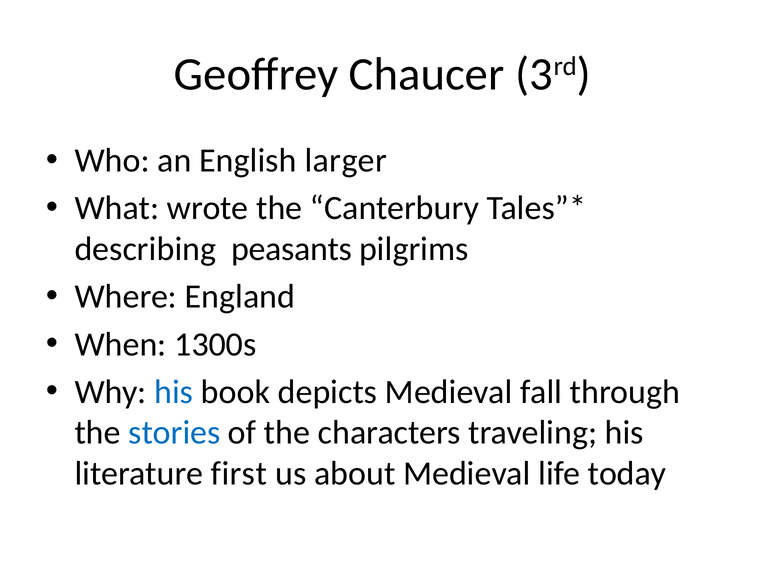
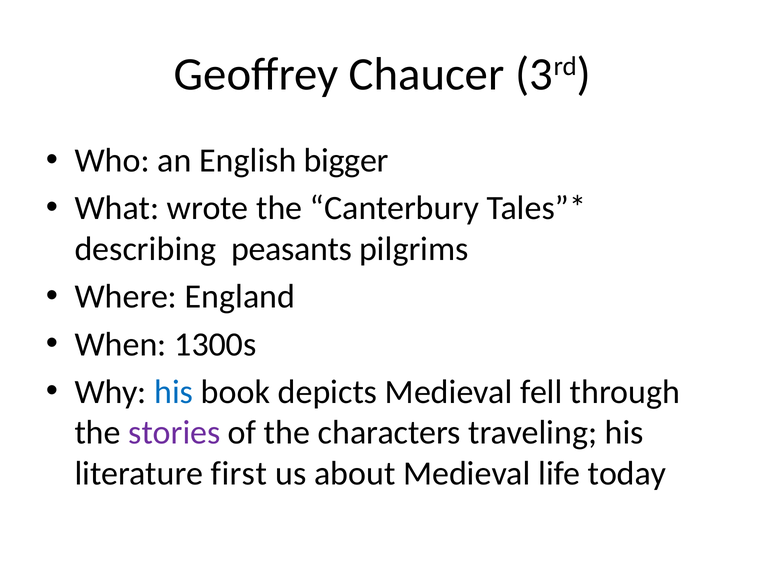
larger: larger -> bigger (346, 160)
fall: fall -> fell (541, 392)
stories colour: blue -> purple (174, 433)
